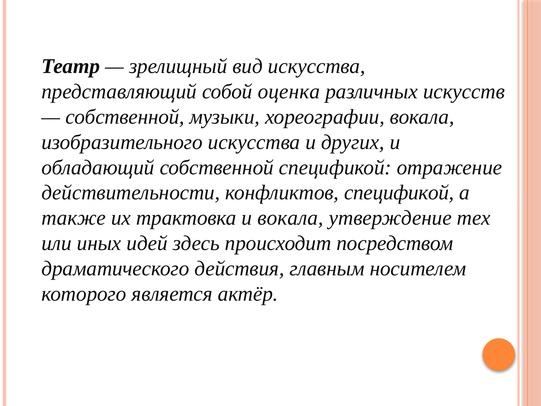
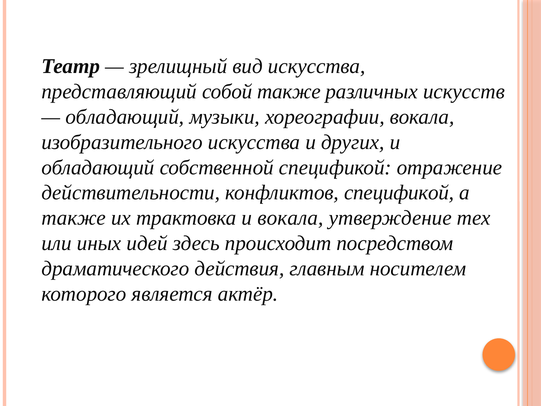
собой оценка: оценка -> также (289, 92)
собственной: собственной -> обладающий (125, 117)
